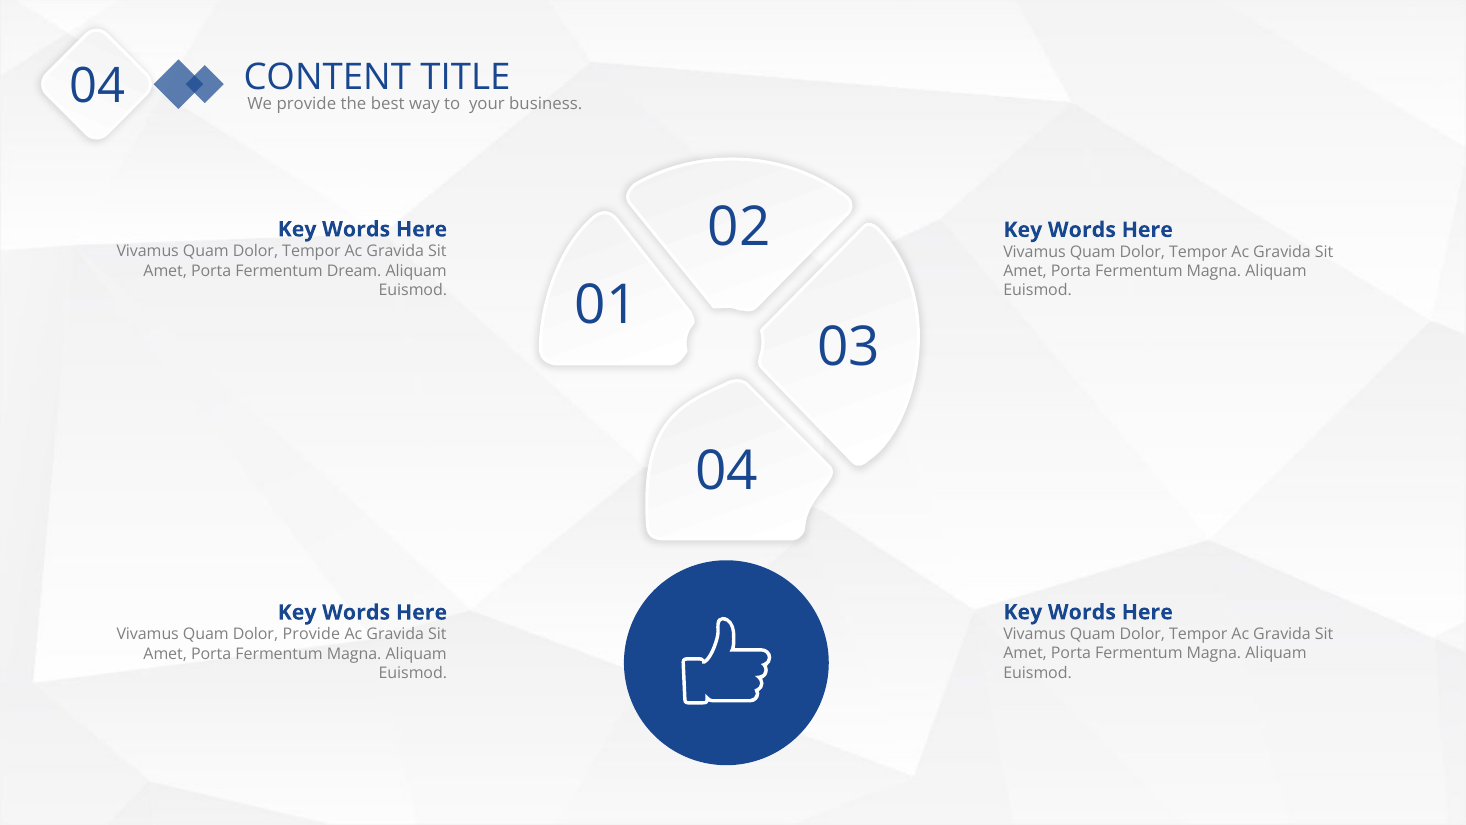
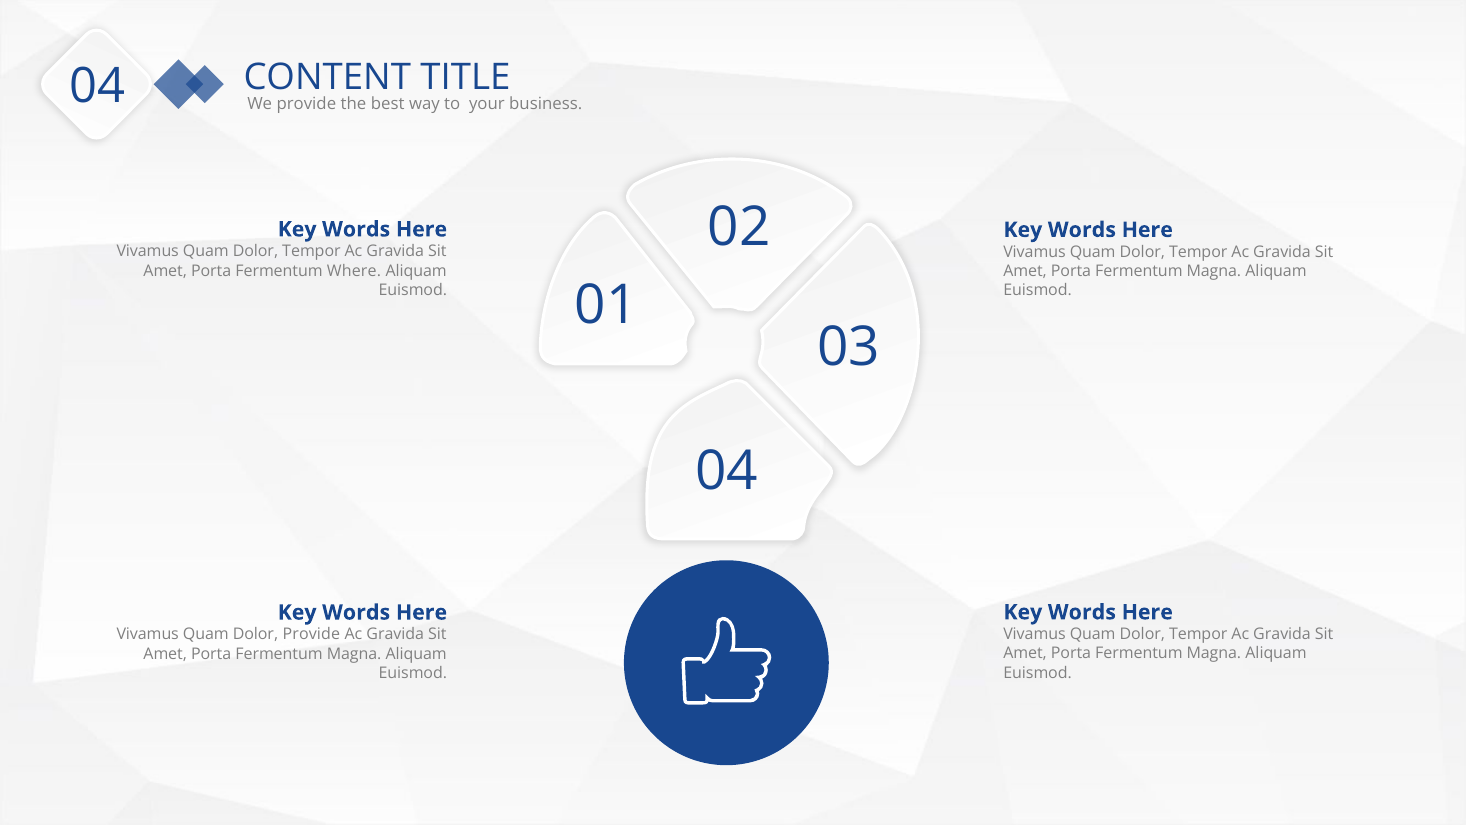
Dream: Dream -> Where (354, 271)
